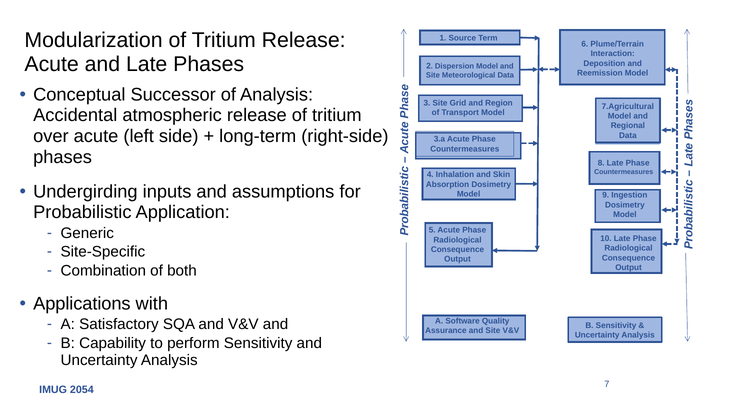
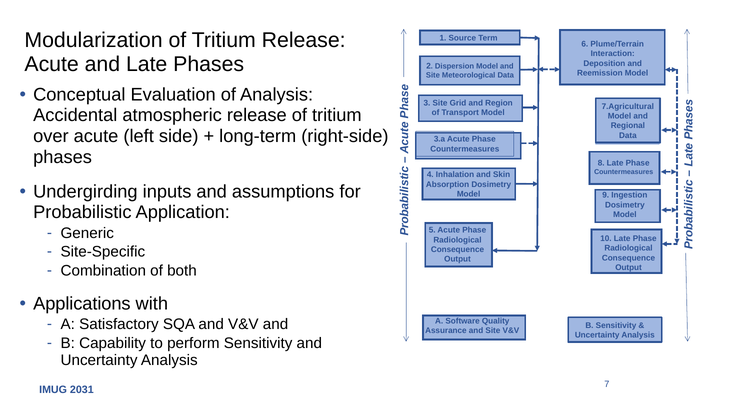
Successor: Successor -> Evaluation (173, 95)
2054: 2054 -> 2031 (82, 389)
